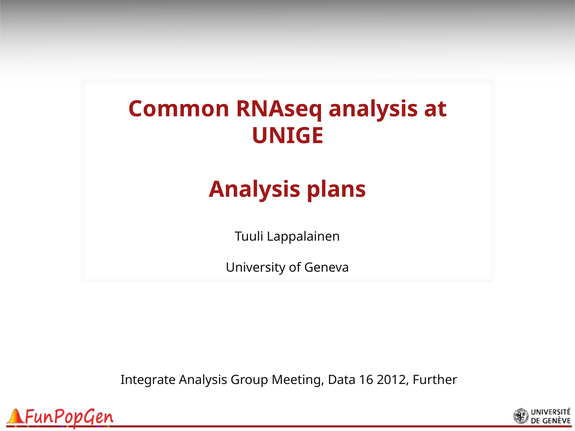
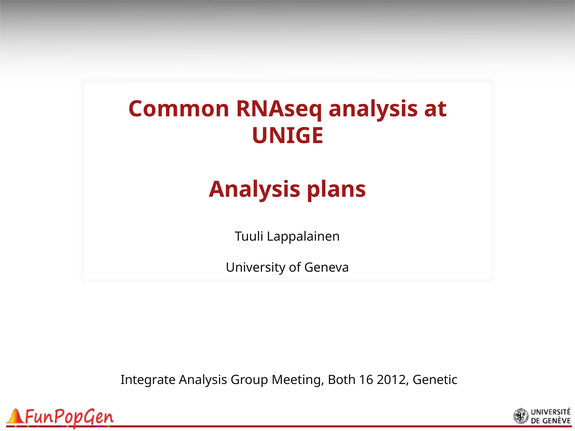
Data: Data -> Both (342, 380)
Further: Further -> Genetic (435, 380)
